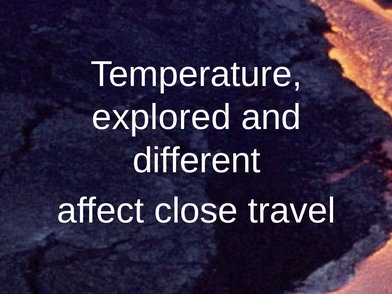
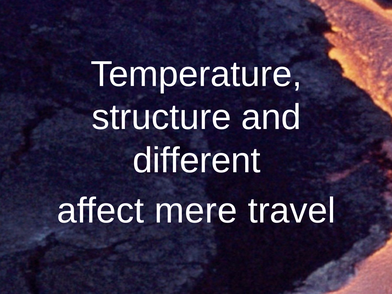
explored: explored -> structure (161, 117)
close: close -> mere (196, 211)
